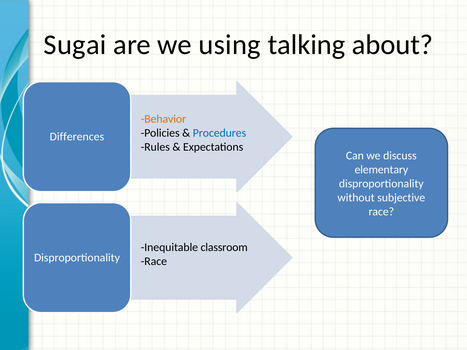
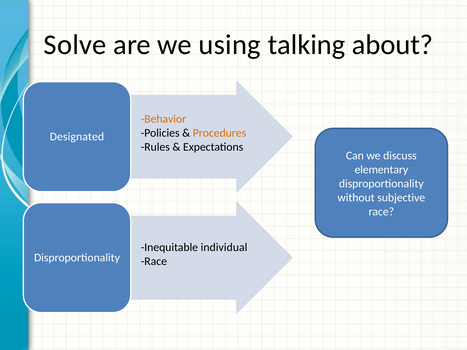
Sugai: Sugai -> Solve (75, 45)
Procedures colour: blue -> orange (219, 133)
Differences: Differences -> Designated (77, 137)
classroom: classroom -> individual (224, 247)
